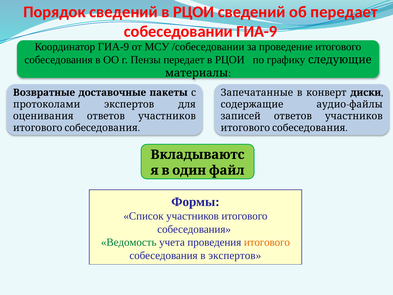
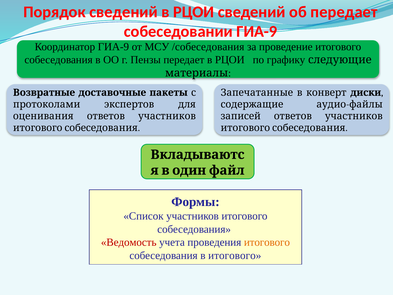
/собеседовании: /собеседовании -> /собеседования (208, 47)
Ведомость colour: green -> red (129, 242)
в экспертов: экспертов -> итогового (235, 255)
